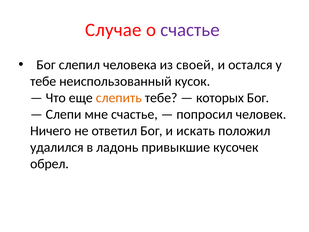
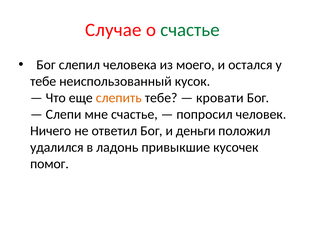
счастье colour: purple -> green (190, 30)
своей: своей -> моего (195, 65)
которых: которых -> кровати (220, 98)
искать: искать -> деньги (196, 131)
обрел: обрел -> помог (49, 164)
